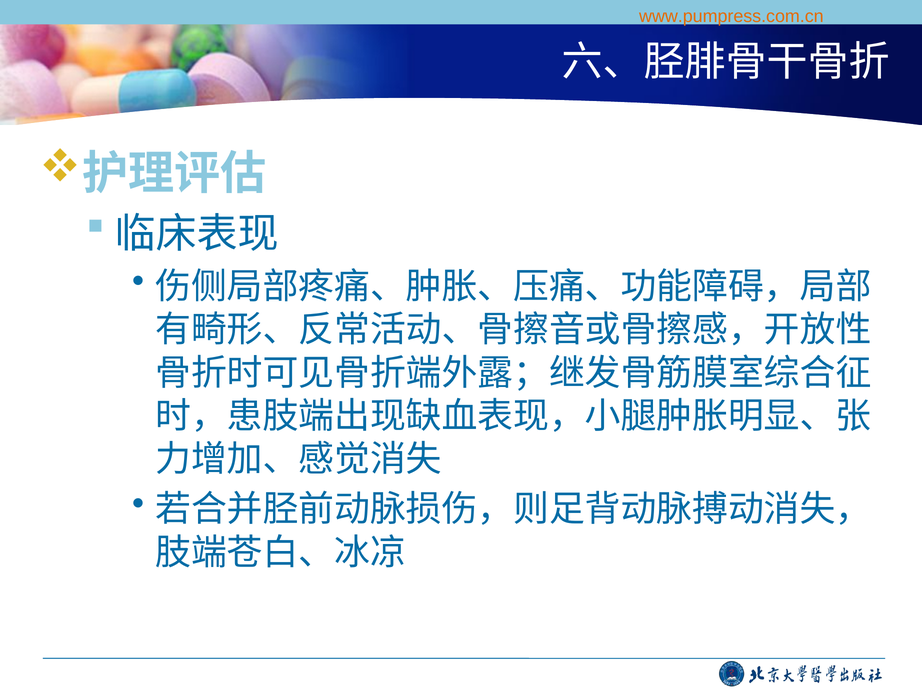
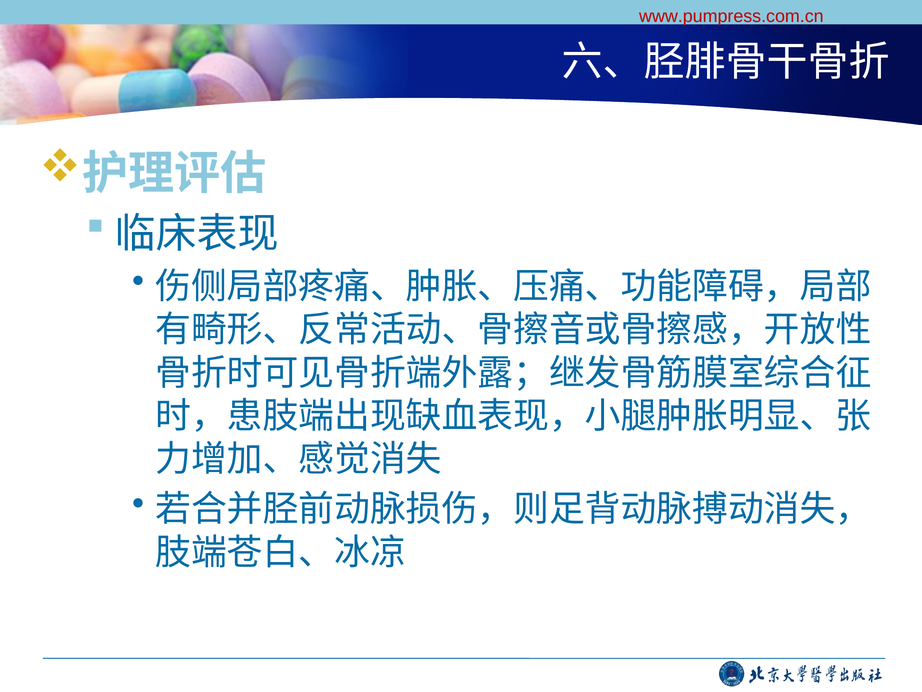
www.pumpress.com.cn colour: orange -> red (731, 17)
